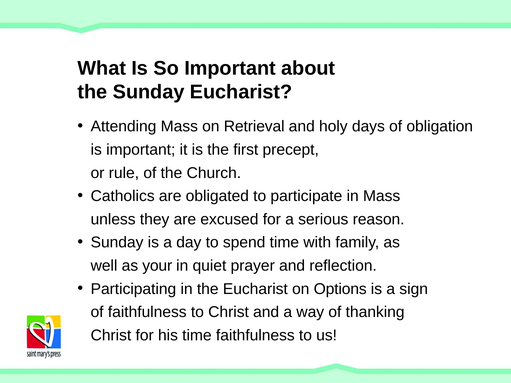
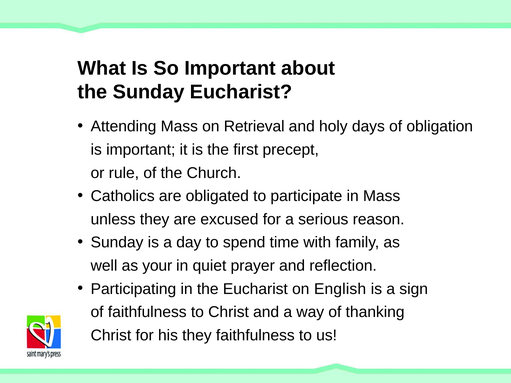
Options: Options -> English (340, 289)
his time: time -> they (197, 335)
